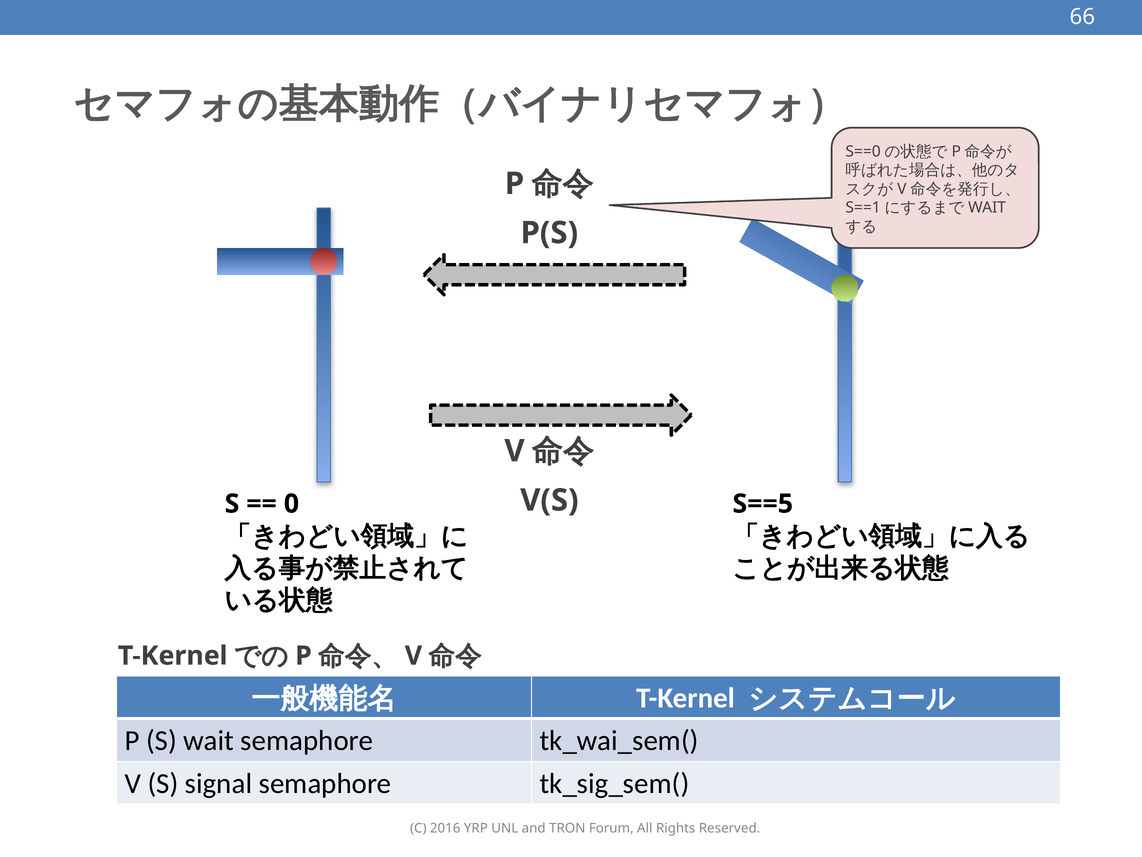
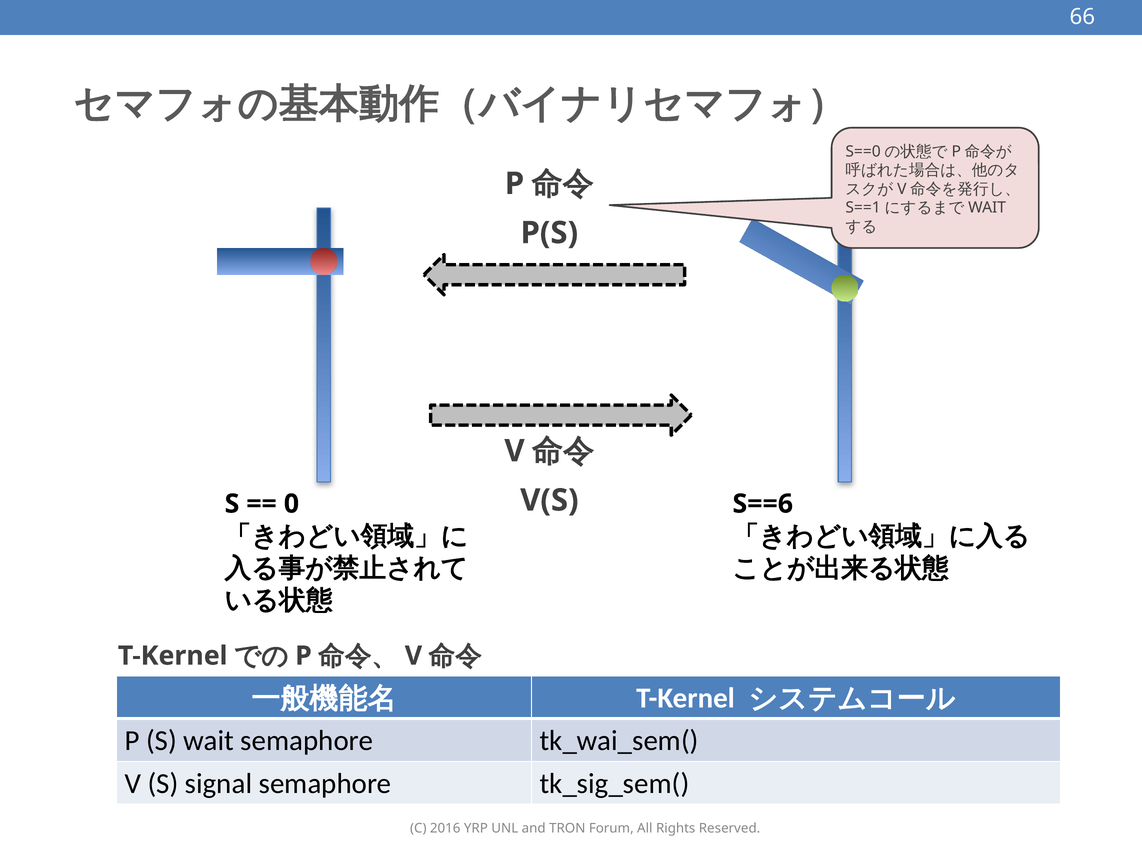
S==5: S==5 -> S==6 (763, 504)
